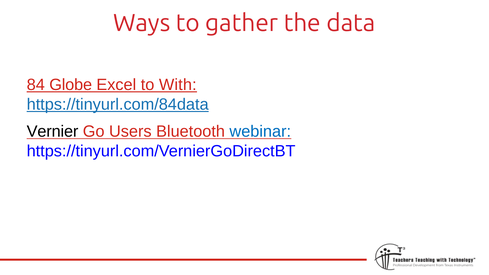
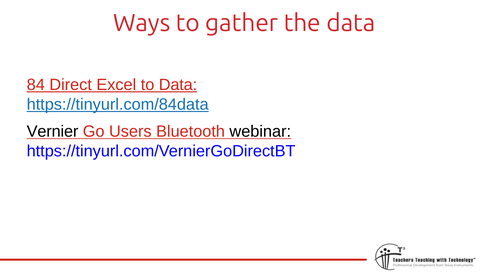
Globe: Globe -> Direct (71, 85)
to With: With -> Data (178, 85)
webinar colour: blue -> black (260, 132)
